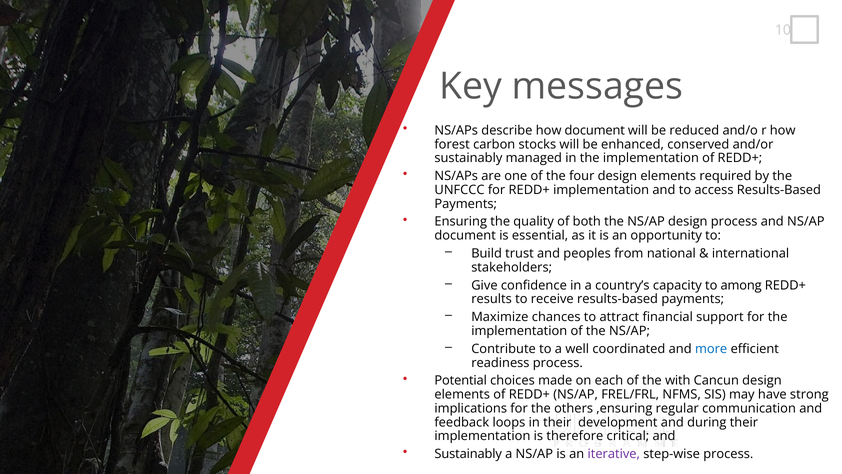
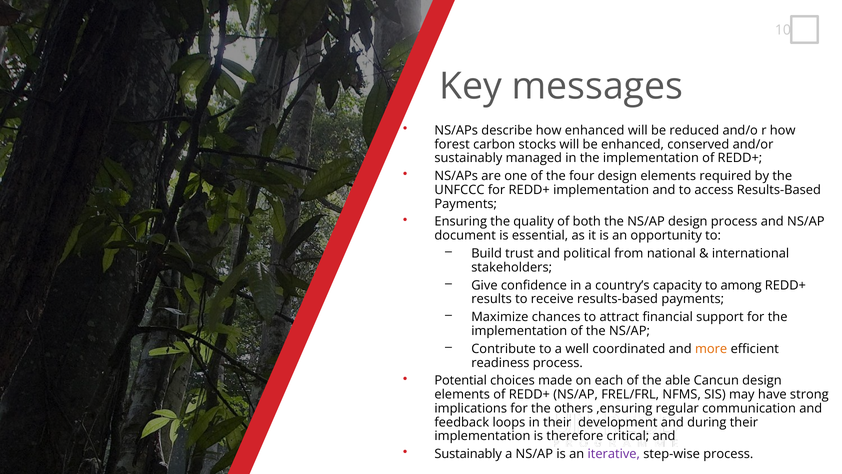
how document: document -> enhanced (595, 130)
peoples: peoples -> political (587, 253)
more colour: blue -> orange (711, 349)
with: with -> able (678, 380)
